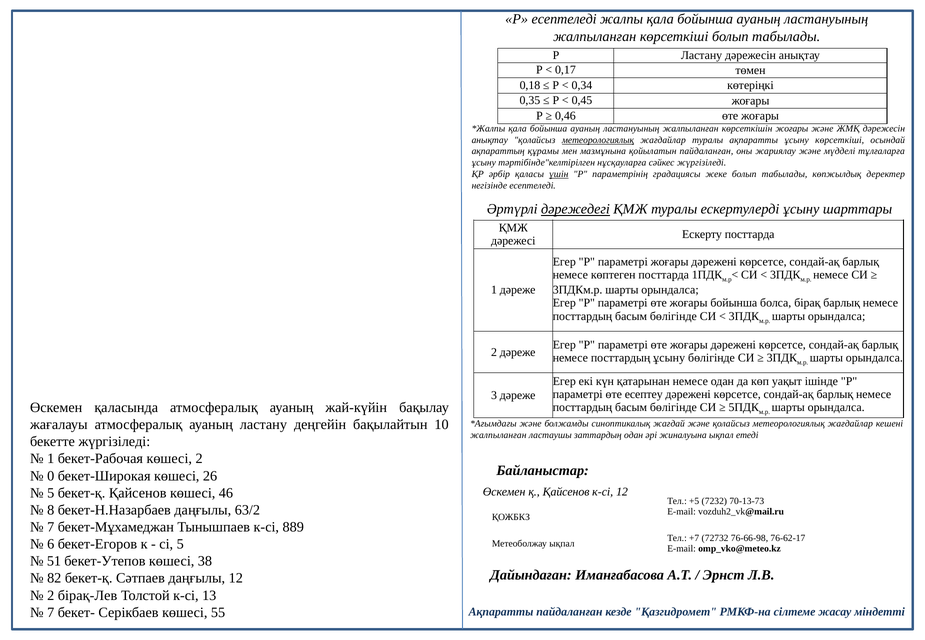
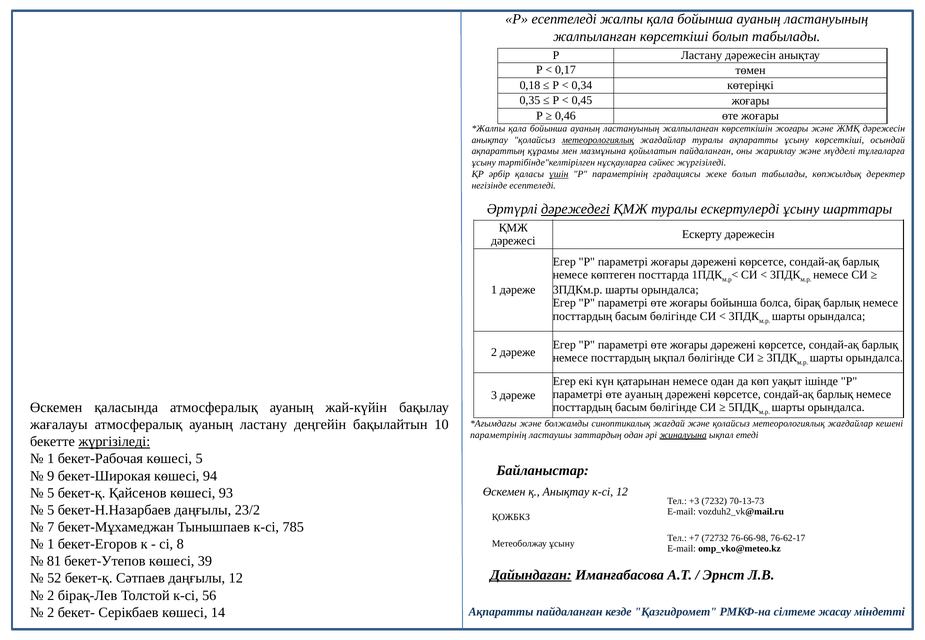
Ескерту посттарда: посттарда -> дәрежесін (750, 234)
посттардың ұсыну: ұсыну -> ықпал (669, 358)
өте есептеу: есептеу -> ауаның (644, 395)
жалпыланған: жалпыланған -> параметрінің (498, 435)
жиналуына underline: none -> present (683, 435)
жүргізіледі underline: none -> present (114, 442)
көшесі 2: 2 -> 5 (199, 459)
0: 0 -> 9 (51, 476)
26: 26 -> 94 (210, 476)
қ Қайсенов: Қайсенов -> Анықтау (566, 492)
46: 46 -> 93 (226, 493)
+5: +5 -> +3 (694, 502)
8: 8 -> 5 (51, 510)
63/2: 63/2 -> 23/2 (247, 510)
889: 889 -> 785 (293, 527)
6: 6 -> 1 (51, 544)
сі 5: 5 -> 8 (180, 544)
Метеоболжау ықпал: ықпал -> ұсыну (562, 544)
51: 51 -> 81 (54, 562)
38: 38 -> 39 (205, 562)
Дайындаған underline: none -> present (531, 575)
82: 82 -> 52 (54, 579)
13: 13 -> 56 (209, 596)
7: 7 -> 2 (51, 613)
55: 55 -> 14 (218, 613)
